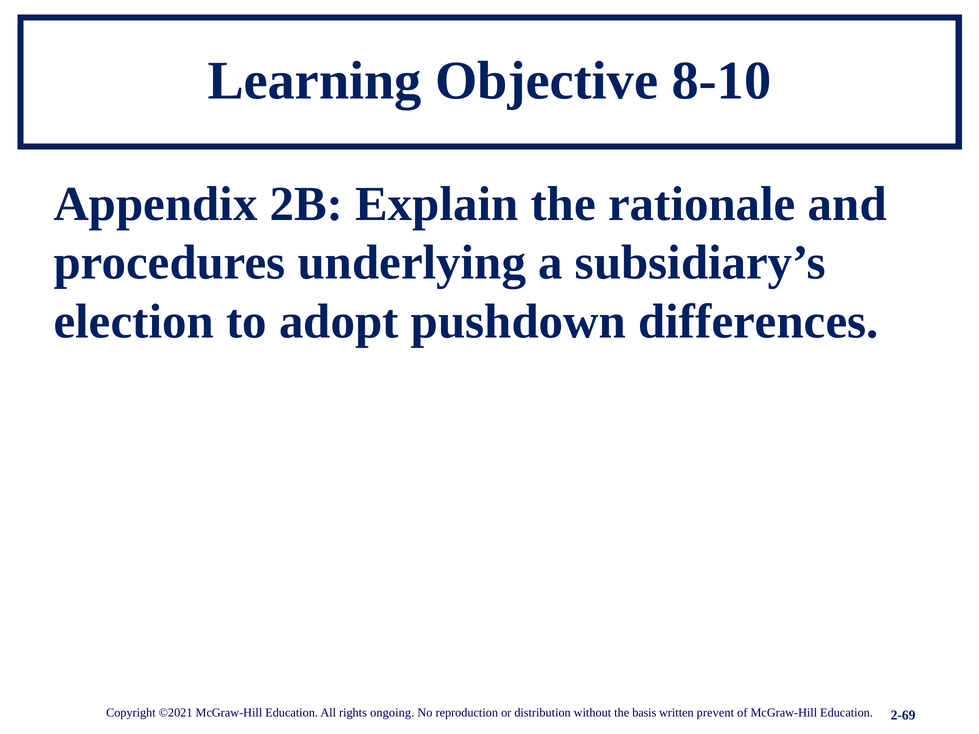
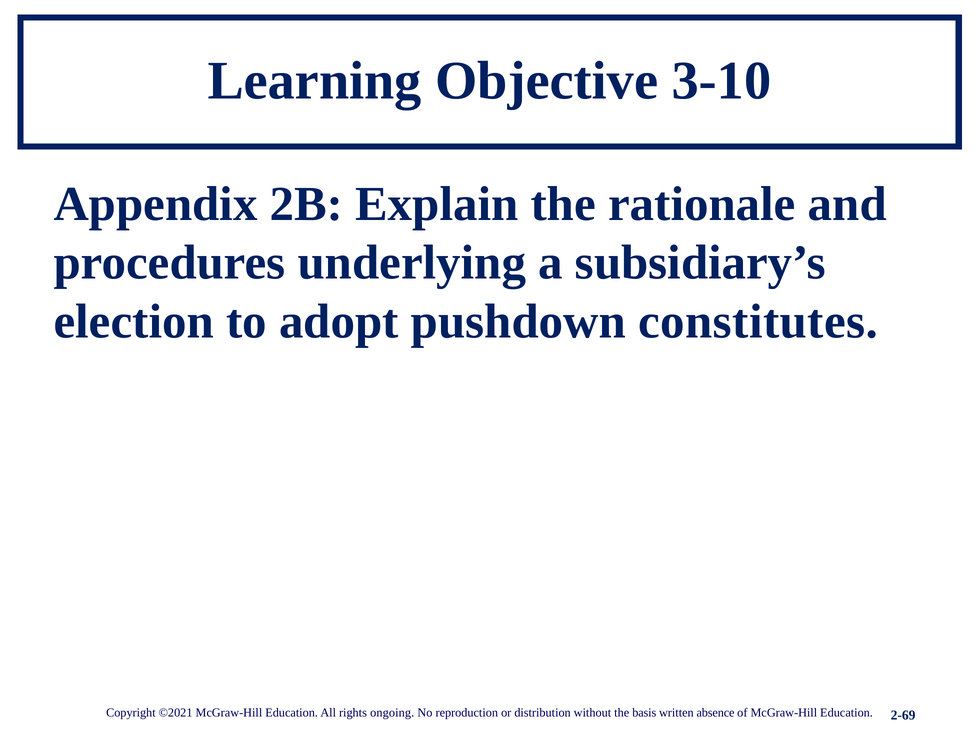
8-10: 8-10 -> 3-10 (721, 81)
differences: differences -> constitutes (758, 321)
prevent: prevent -> absence (716, 713)
